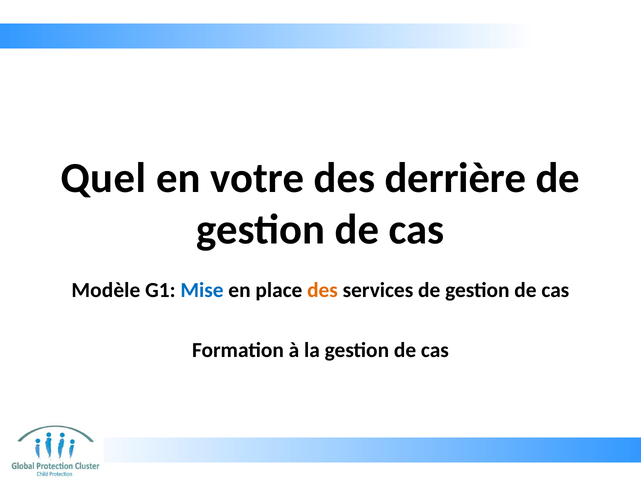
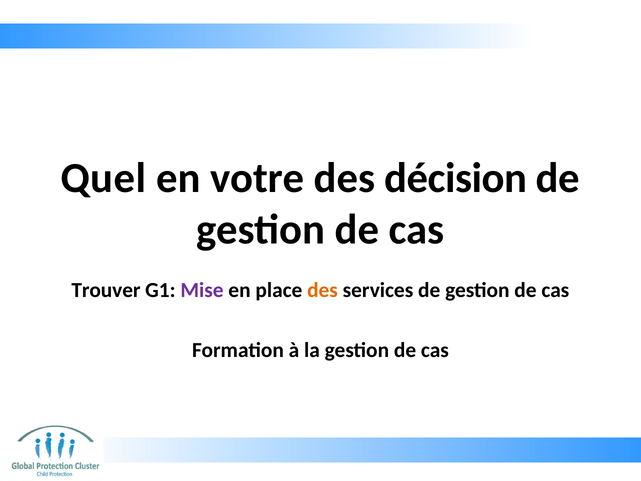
derrière: derrière -> décision (456, 178)
Modèle: Modèle -> Trouver (106, 290)
Mise colour: blue -> purple (202, 290)
